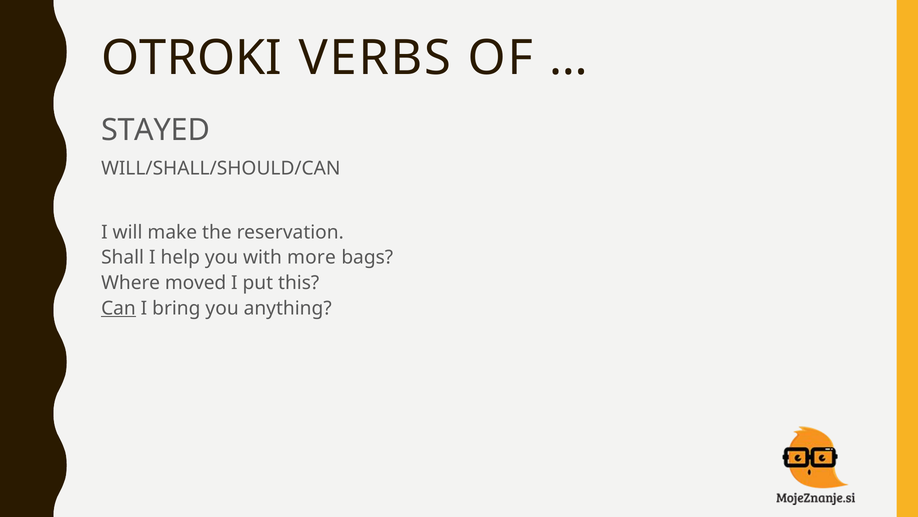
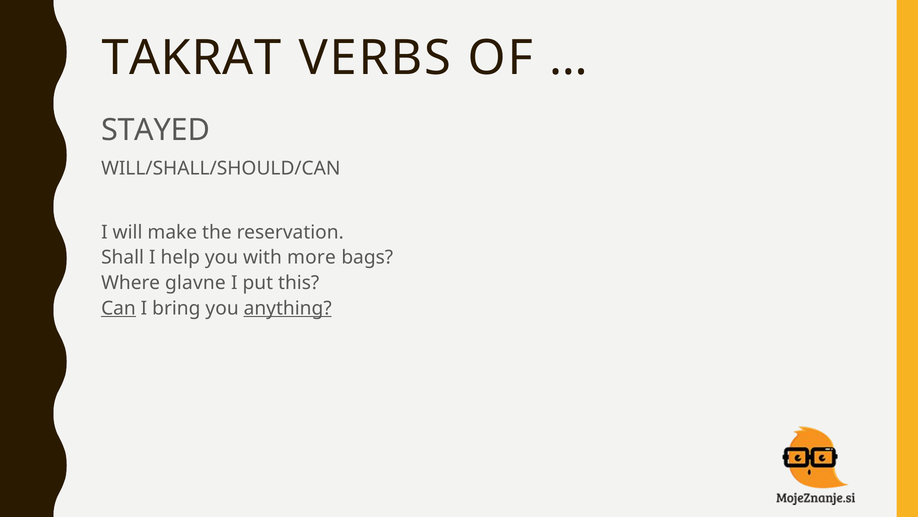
OTROKI: OTROKI -> TAKRAT (191, 58)
moved: moved -> glavne (195, 283)
anything underline: none -> present (288, 308)
